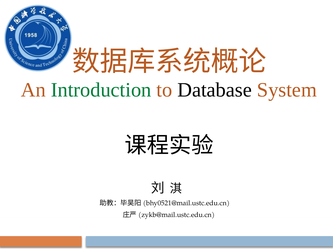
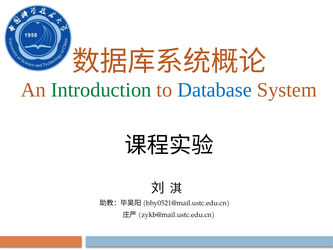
Database colour: black -> blue (215, 90)
